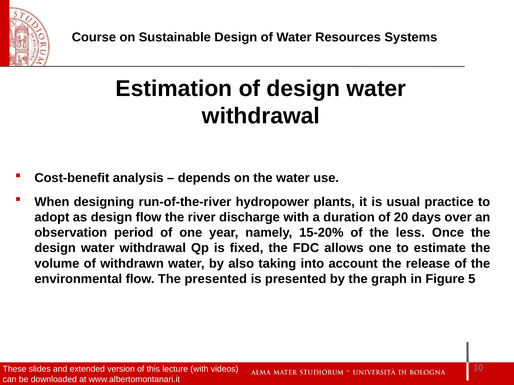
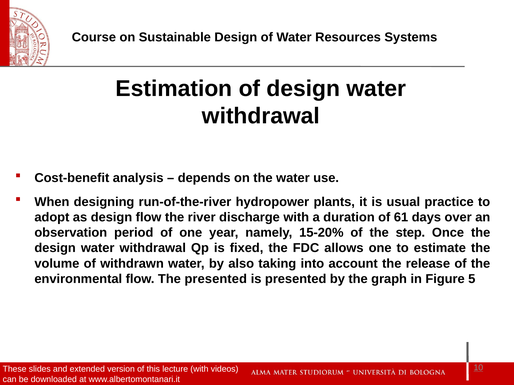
20: 20 -> 61 (401, 218)
less: less -> step (410, 233)
